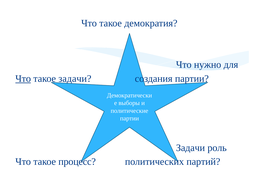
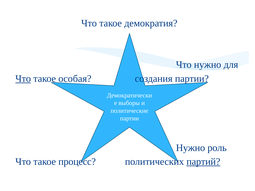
такое задачи: задачи -> особая (75, 79)
Задачи: Задачи -> Нужно (190, 148)
партий underline: none -> present (203, 162)
